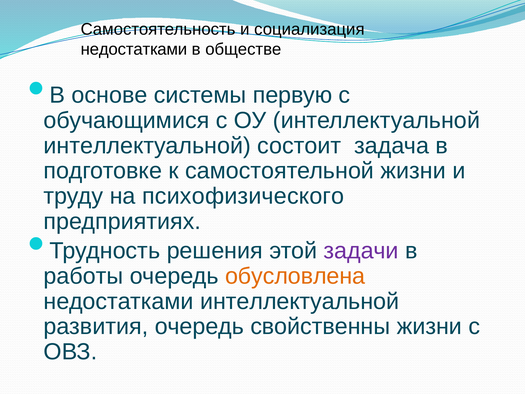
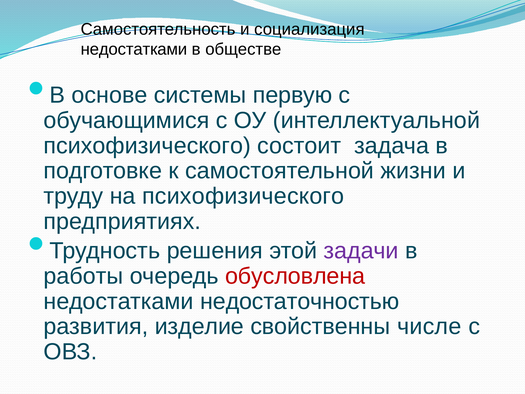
интеллектуальной: интеллектуальной -> психофизического (147, 146)
обусловлена colour: orange -> red (295, 276)
недостатками интеллектуальной: интеллектуальной -> недостаточностью (300, 301)
развития очередь: очередь -> изделие (199, 326)
свойственны жизни: жизни -> числе (429, 326)
